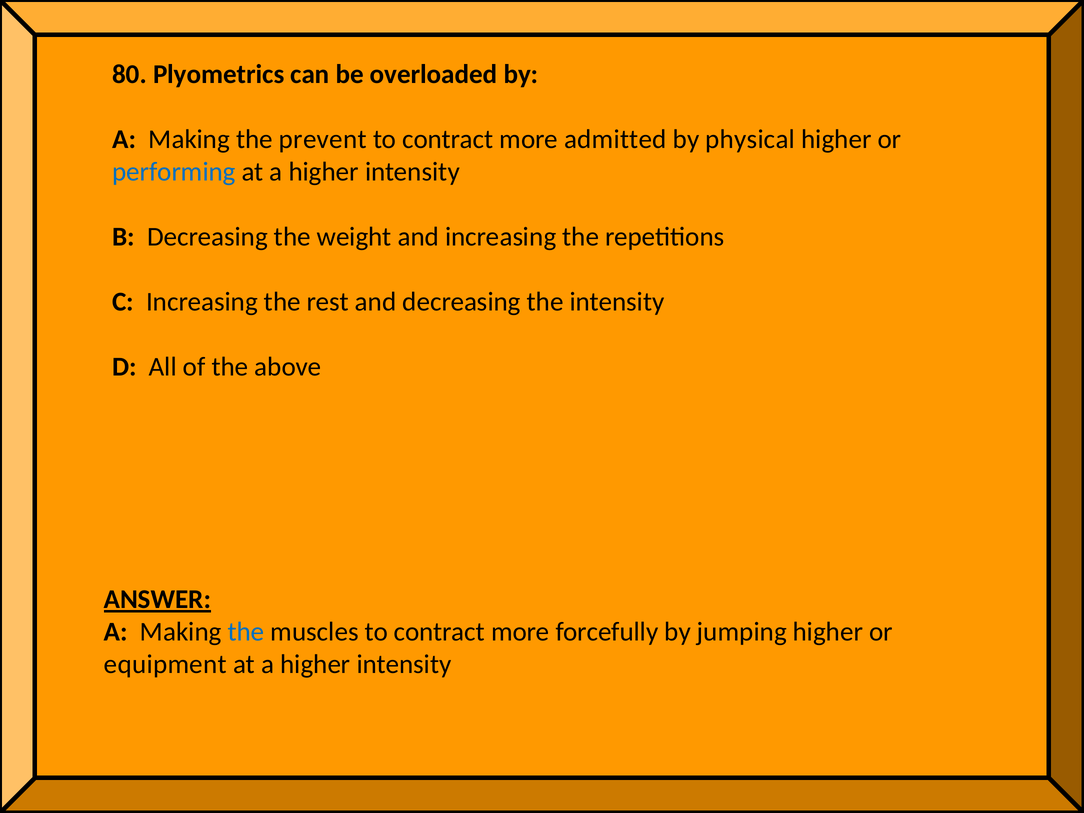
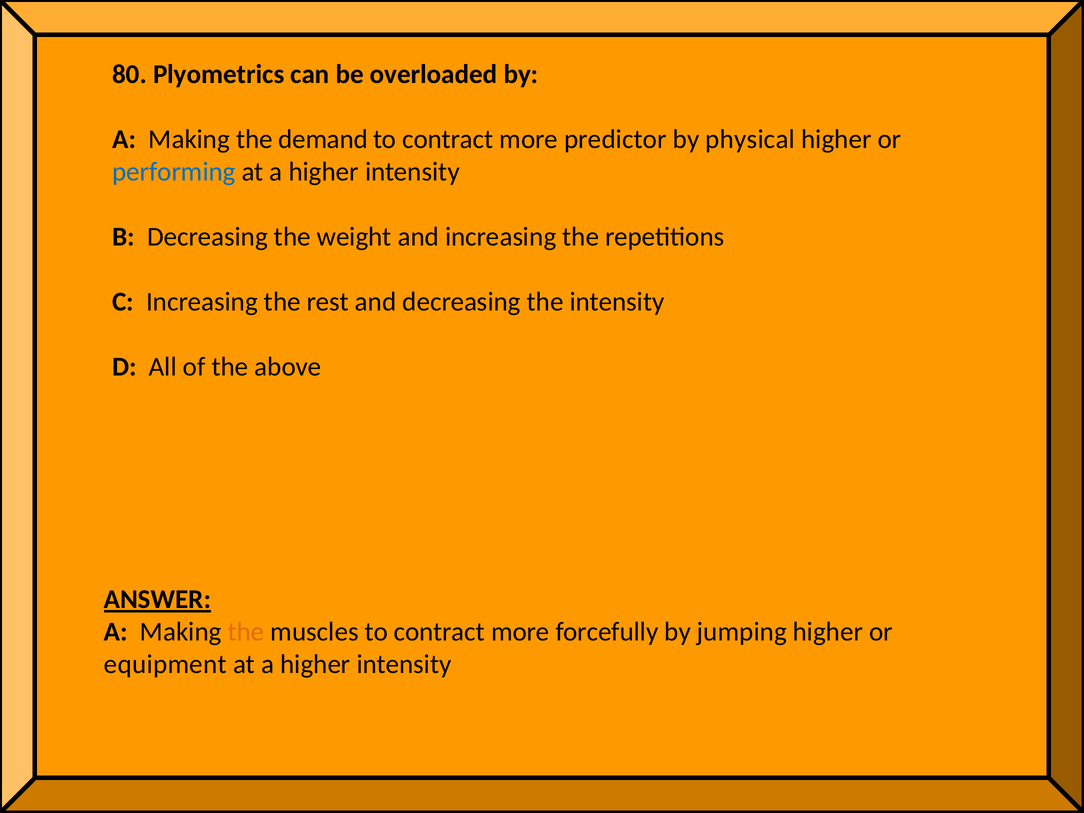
prevent: prevent -> demand (323, 139)
admitted: admitted -> predictor (615, 139)
the colour: blue -> orange (246, 632)
